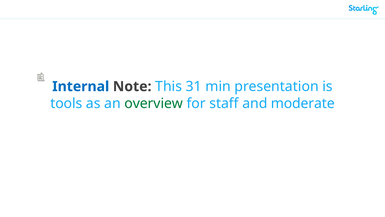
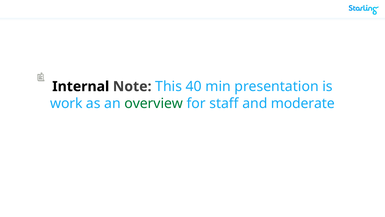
Internal colour: blue -> black (81, 86)
31: 31 -> 40 (194, 86)
tools: tools -> work (66, 103)
